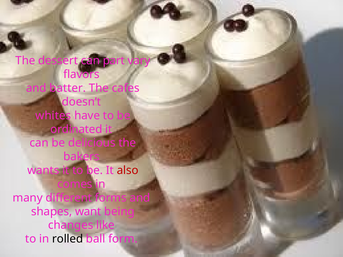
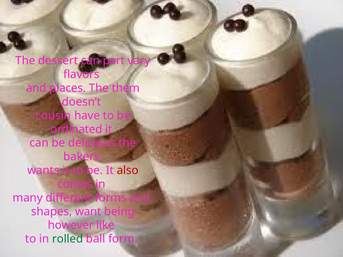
batter: batter -> places (68, 88)
cafes: cafes -> them (126, 88)
whites: whites -> cousin (53, 116)
changes: changes -> however (71, 225)
rolled colour: black -> green (68, 239)
